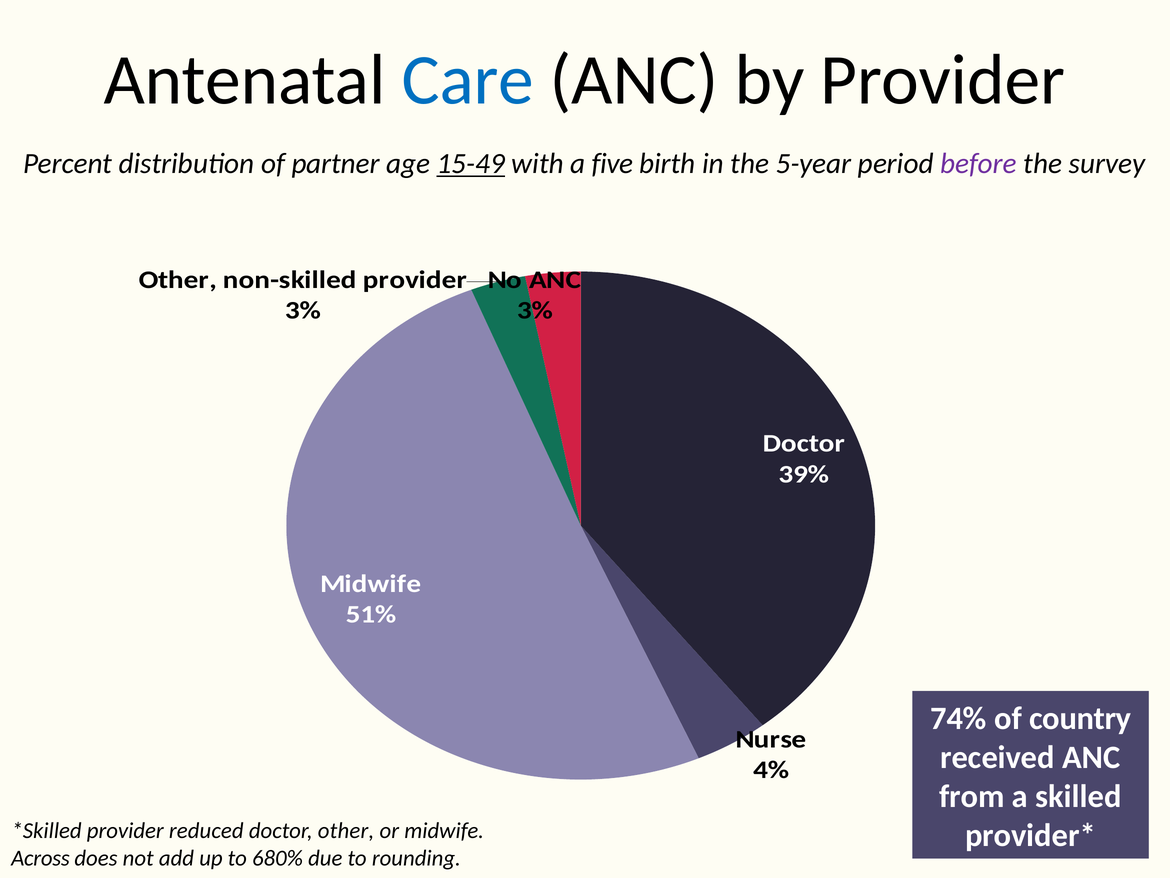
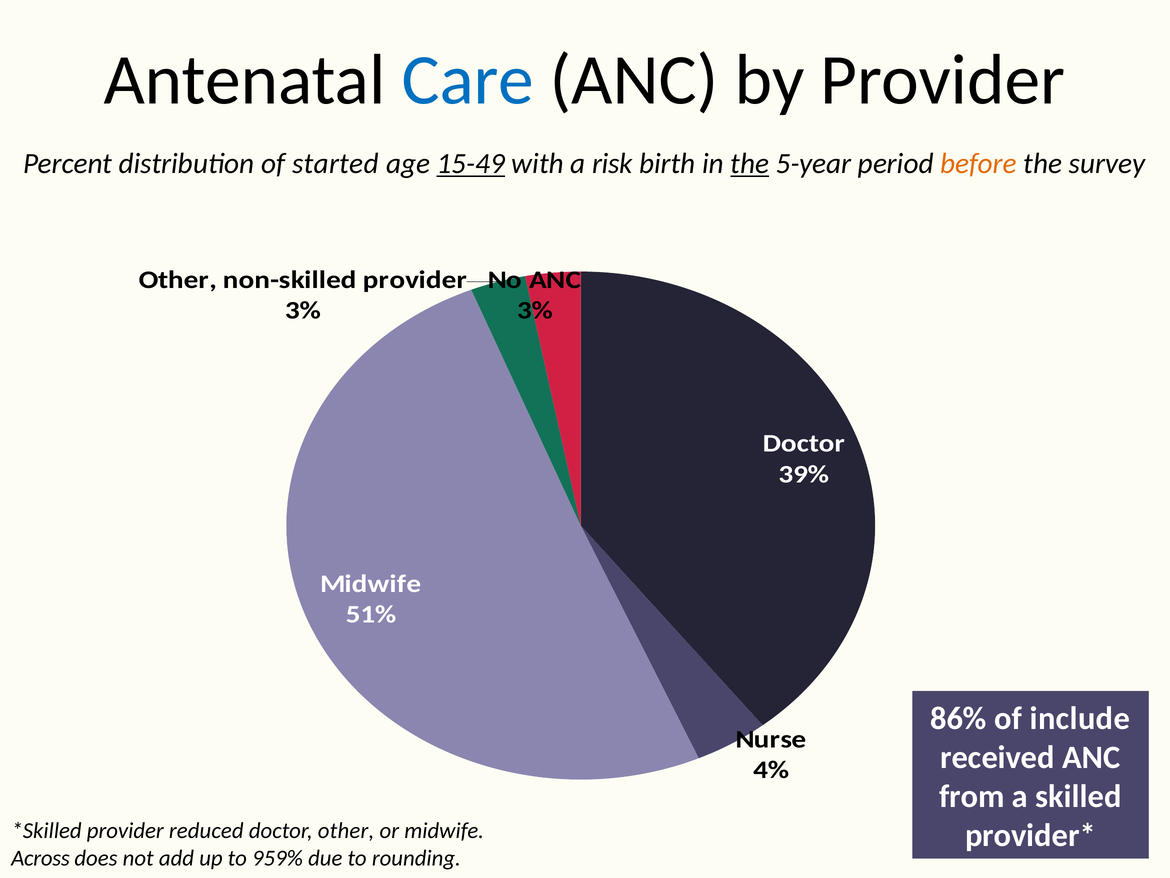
partner: partner -> started (335, 164)
five: five -> risk (612, 164)
the underline: none -> present (750, 164)
before colour: purple -> orange (979, 164)
74%: 74% -> 86% (958, 718)
country: country -> include (1080, 718)
680%: 680% -> 959% (278, 858)
